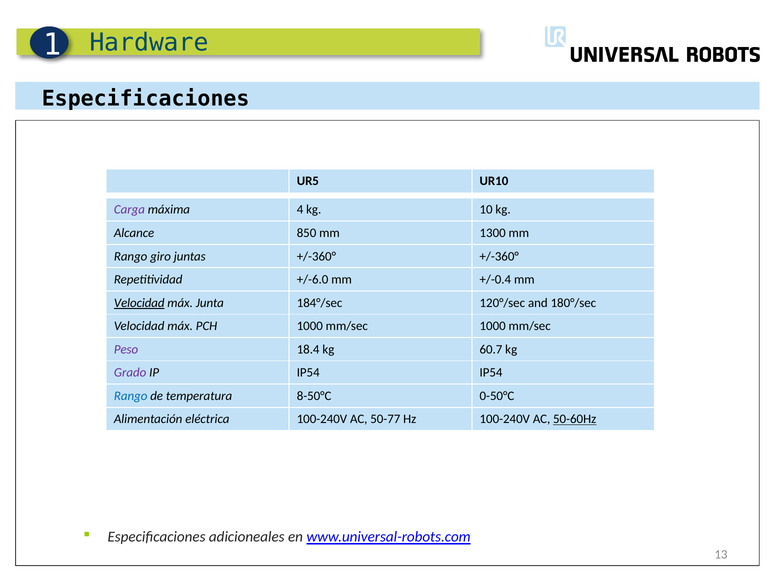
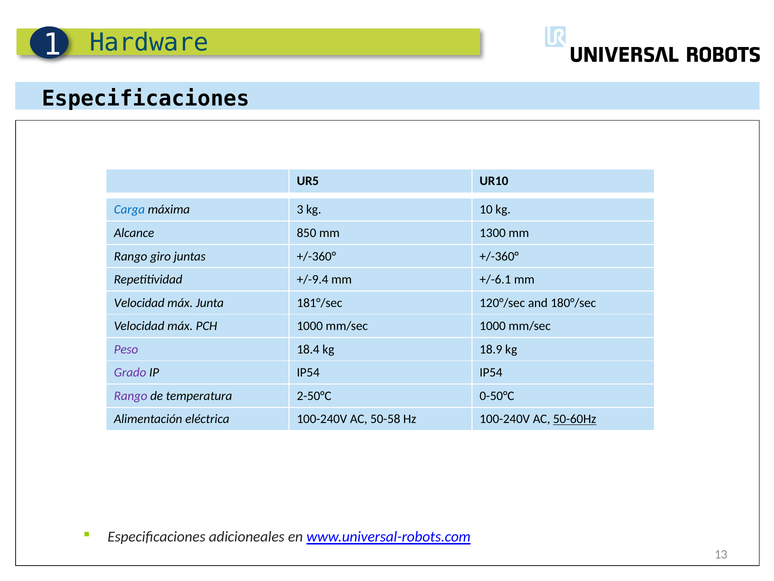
Carga colour: purple -> blue (129, 210)
4: 4 -> 3 (300, 210)
+/-6.0: +/-6.0 -> +/-9.4 (313, 279)
+/-0.4: +/-0.4 -> +/-6.1 (495, 279)
Velocidad underline: present -> none (139, 303)
184°/sec: 184°/sec -> 181°/sec (320, 303)
60.7: 60.7 -> 18.9 (491, 349)
Rango colour: blue -> purple (131, 396)
8-50°C: 8-50°C -> 2-50°C (314, 396)
50-77: 50-77 -> 50-58 (385, 419)
